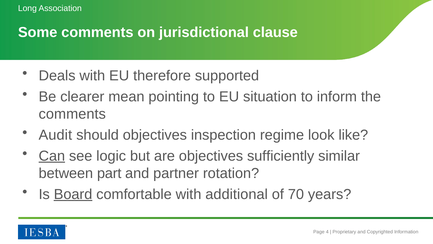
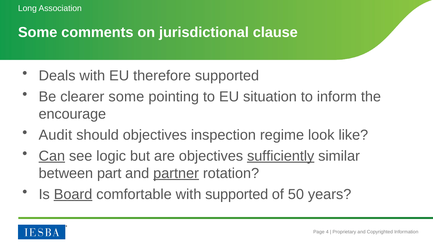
clearer mean: mean -> some (126, 97)
comments: comments -> encourage (72, 114)
sufficiently underline: none -> present (281, 156)
partner underline: none -> present (176, 173)
with additional: additional -> supported (237, 194)
70: 70 -> 50 (296, 194)
